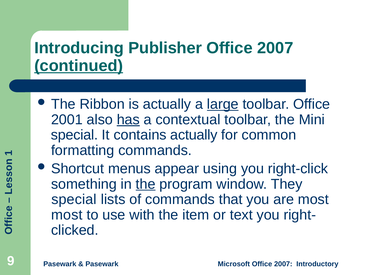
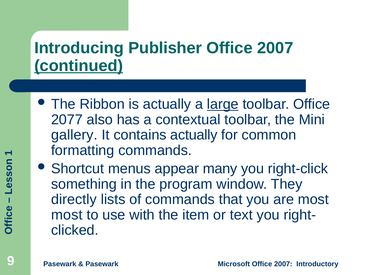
2001: 2001 -> 2077 (67, 120)
has underline: present -> none (128, 120)
special: special -> gallery (74, 135)
using: using -> many (220, 169)
the underline: present -> none (146, 184)
special: special -> directly (74, 200)
